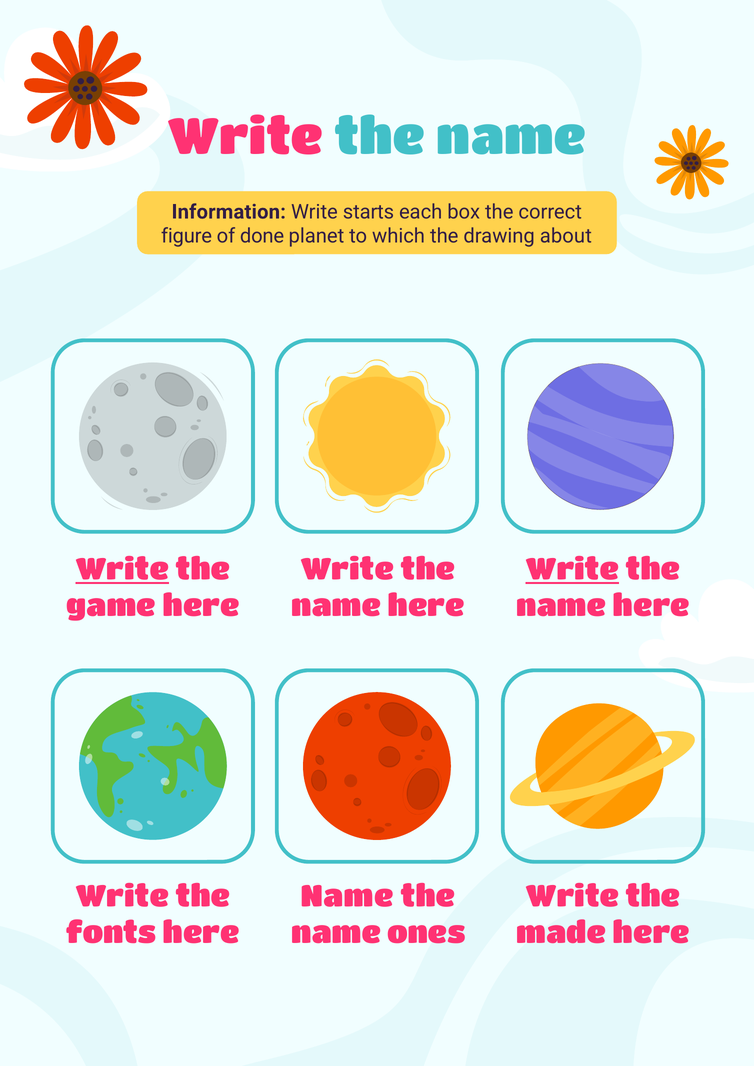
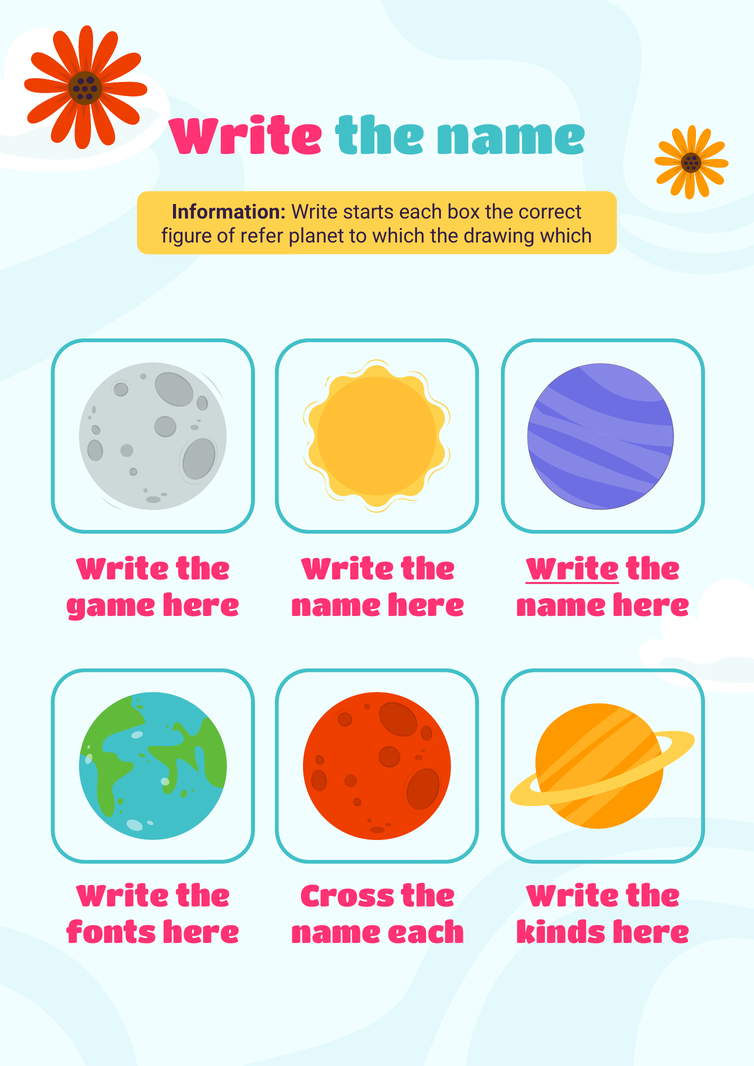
done: done -> refer (262, 236)
drawing about: about -> which (566, 236)
Write underline: present -> none (122, 570)
Name: Name -> Cross (347, 897)
name ones: ones -> each (426, 933)
made: made -> kinds (561, 933)
